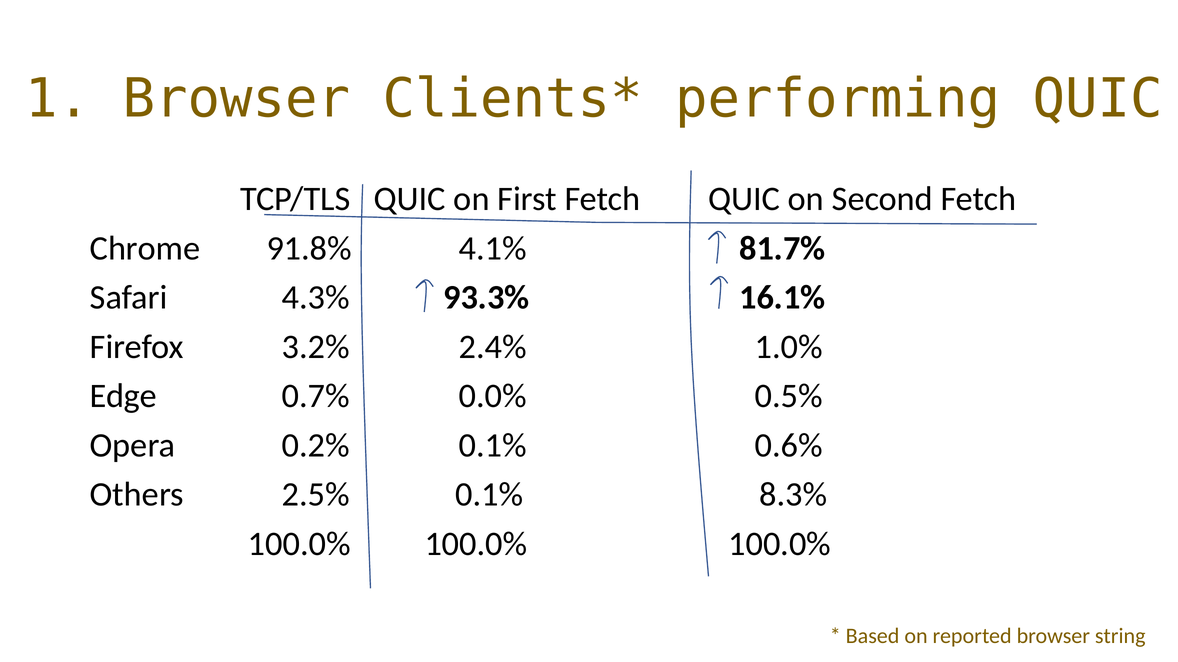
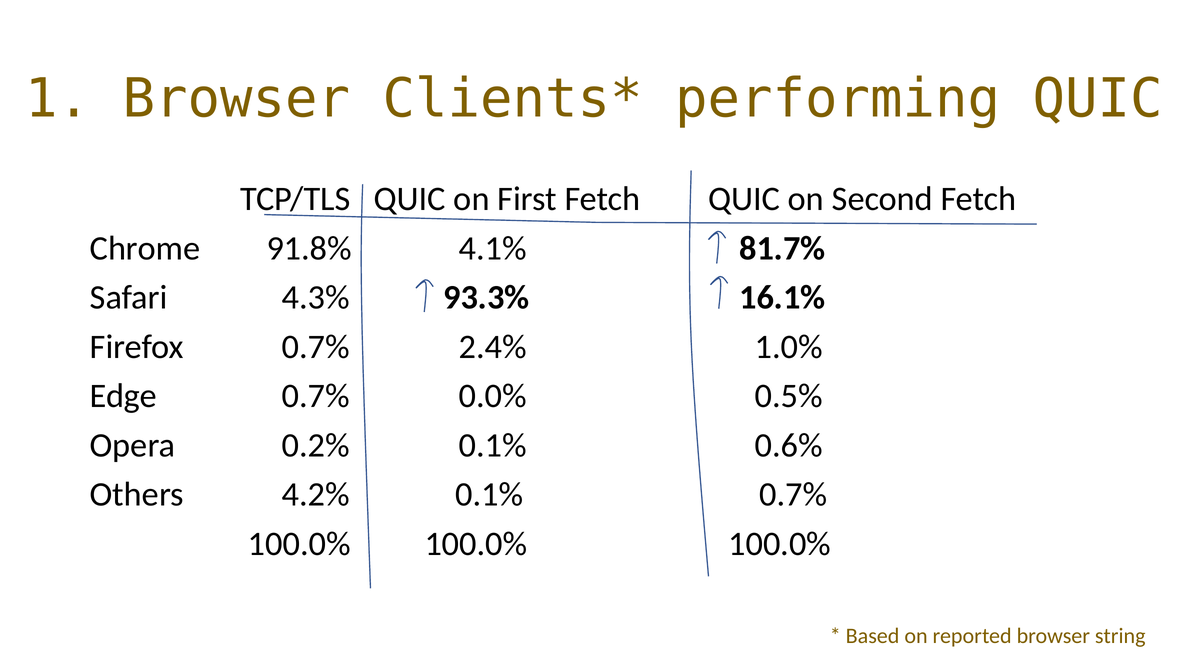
Firefox 3.2%: 3.2% -> 0.7% (316, 347)
2.5%: 2.5% -> 4.2% (316, 495)
0.1% 8.3%: 8.3% -> 0.7% (793, 495)
